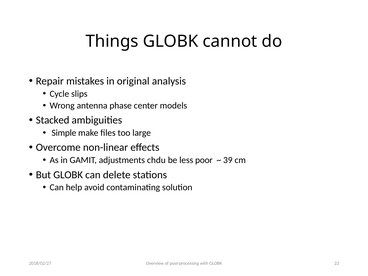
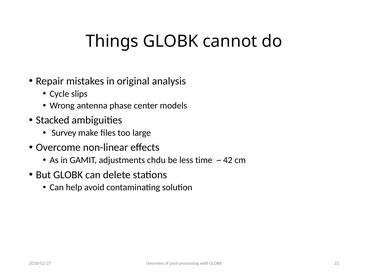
Simple: Simple -> Survey (64, 133)
poor: poor -> time (204, 160)
39: 39 -> 42 (228, 160)
